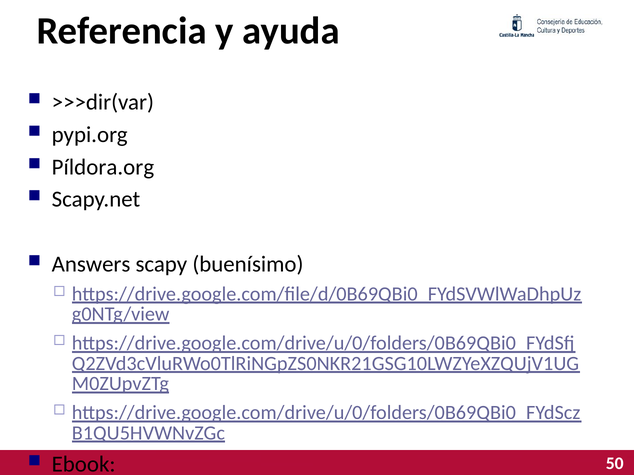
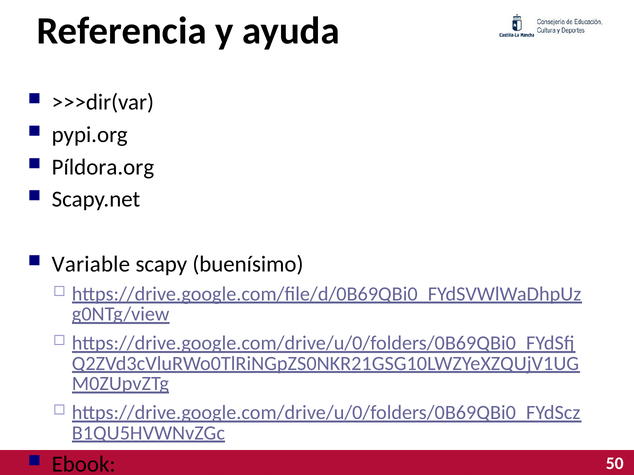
Answers: Answers -> Variable (91, 264)
